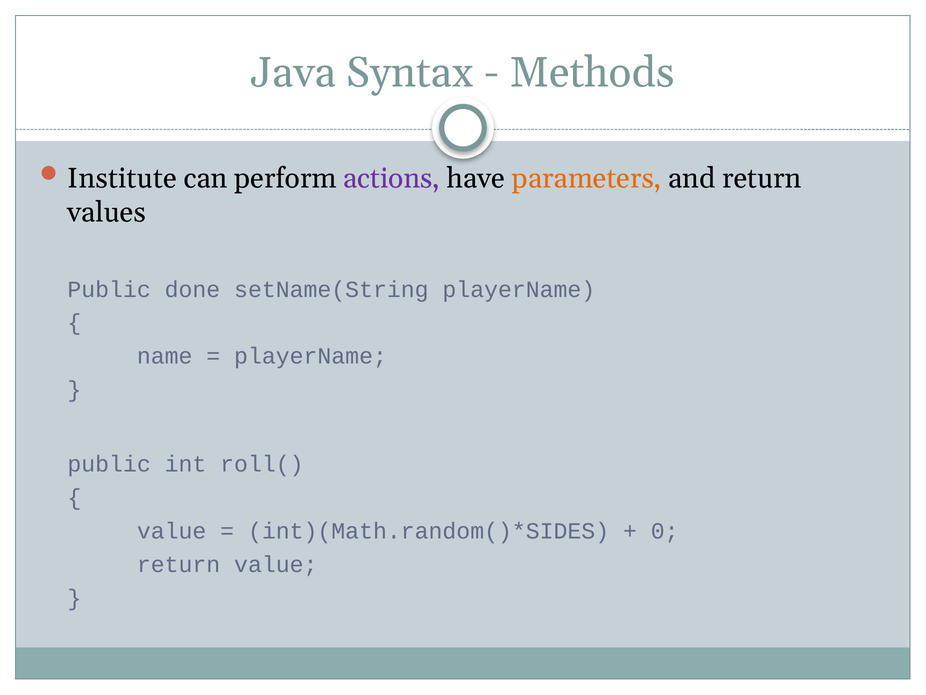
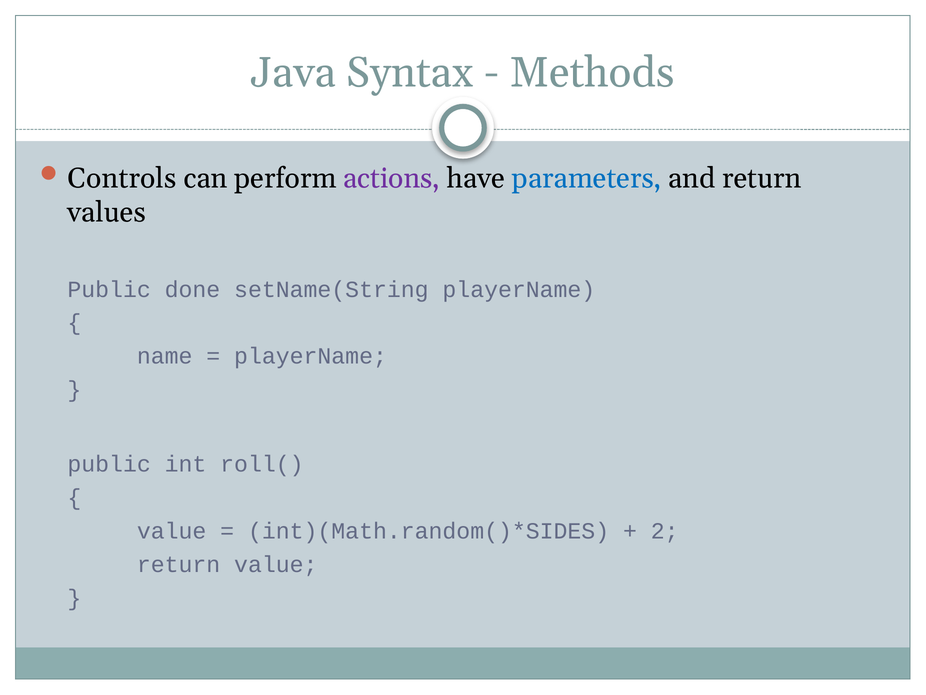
Institute: Institute -> Controls (122, 178)
parameters colour: orange -> blue (587, 178)
0: 0 -> 2 (665, 531)
